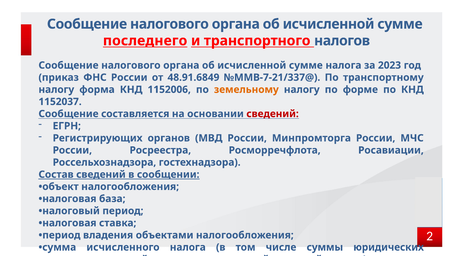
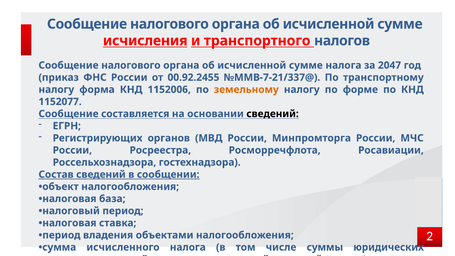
последнего: последнего -> исчисления (145, 41)
2023: 2023 -> 2047 (390, 65)
48.91.6849: 48.91.6849 -> 00.92.2455 (193, 77)
1152037: 1152037 -> 1152077 (60, 102)
сведений colour: red -> black (273, 114)
